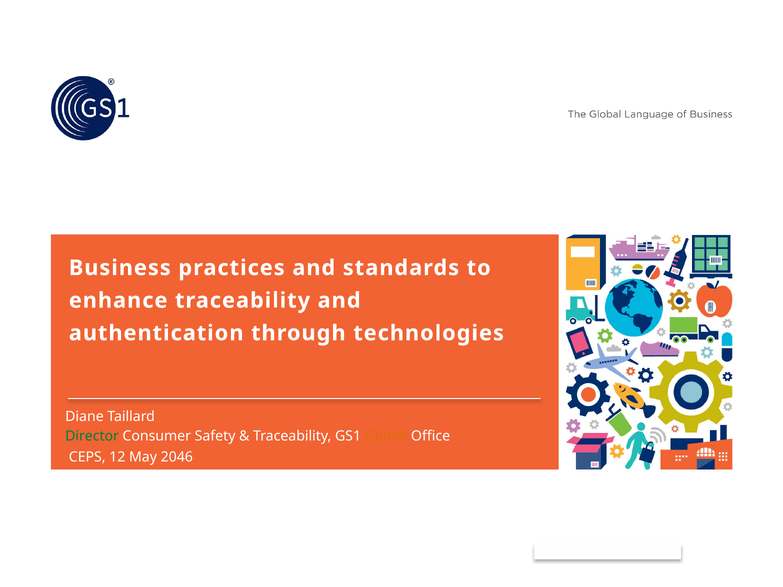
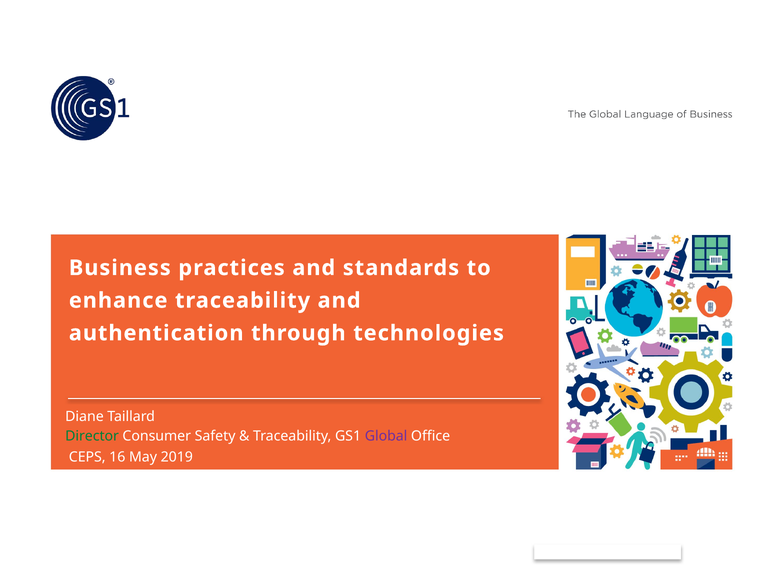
Global colour: orange -> purple (386, 436)
12: 12 -> 16 (117, 457)
2046: 2046 -> 2019 (177, 457)
